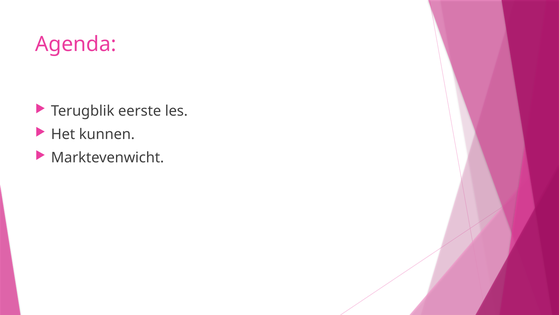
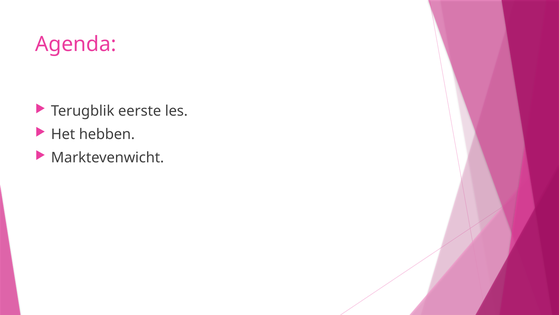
kunnen: kunnen -> hebben (107, 134)
